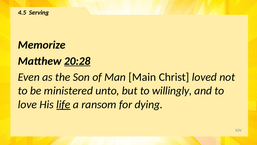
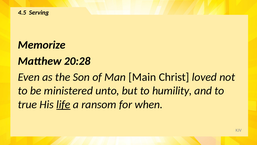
20:28 underline: present -> none (77, 61)
willingly: willingly -> humility (172, 91)
love: love -> true (27, 104)
dying: dying -> when (149, 104)
